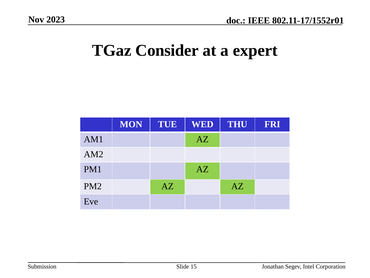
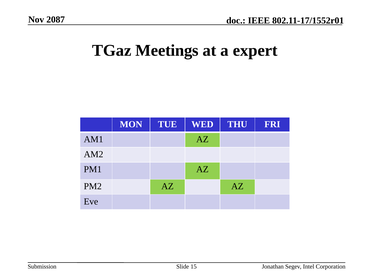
2023: 2023 -> 2087 (56, 20)
Consider: Consider -> Meetings (167, 50)
